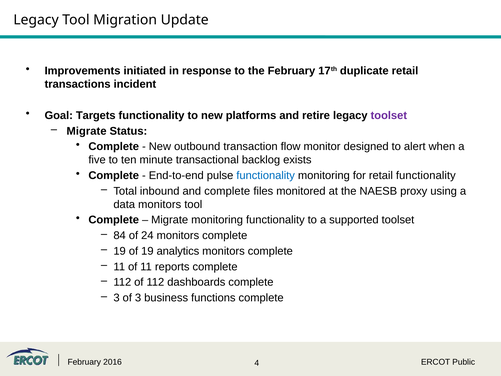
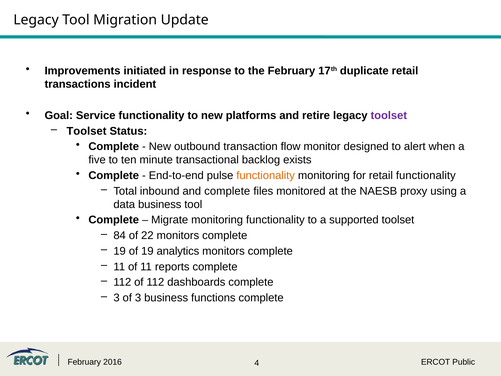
Targets: Targets -> Service (96, 115)
Migrate: Migrate -> Toolset (87, 131)
functionality colour: blue -> orange (266, 175)
data monitors: monitors -> business (160, 204)
24: 24 -> 22 (147, 235)
